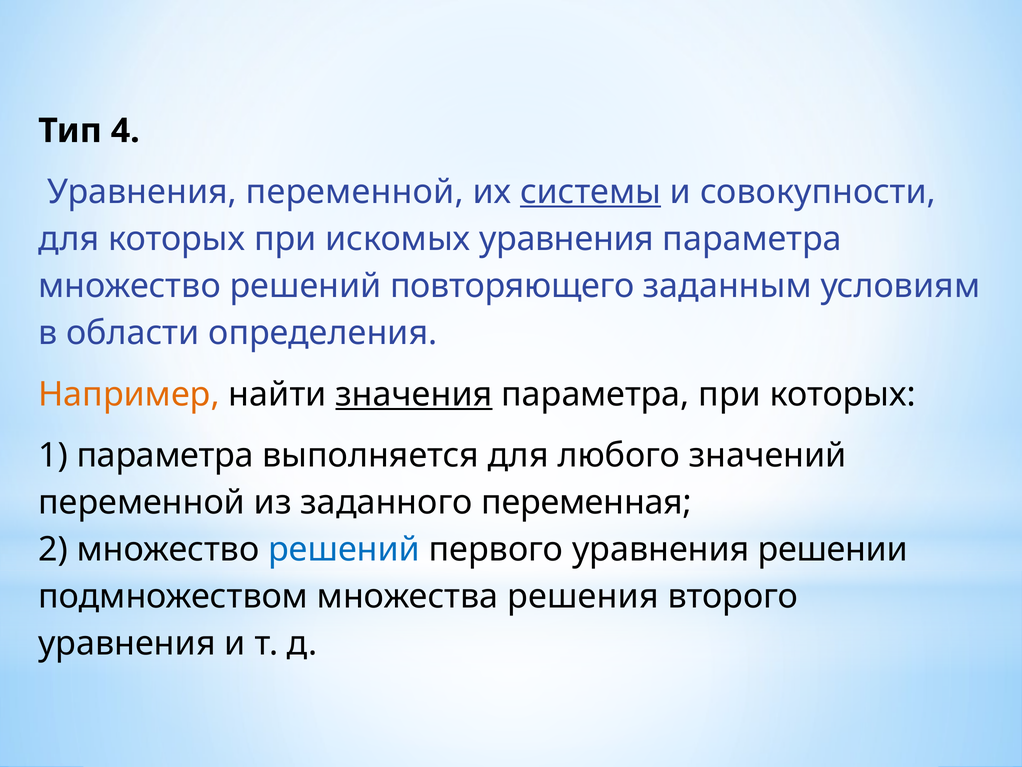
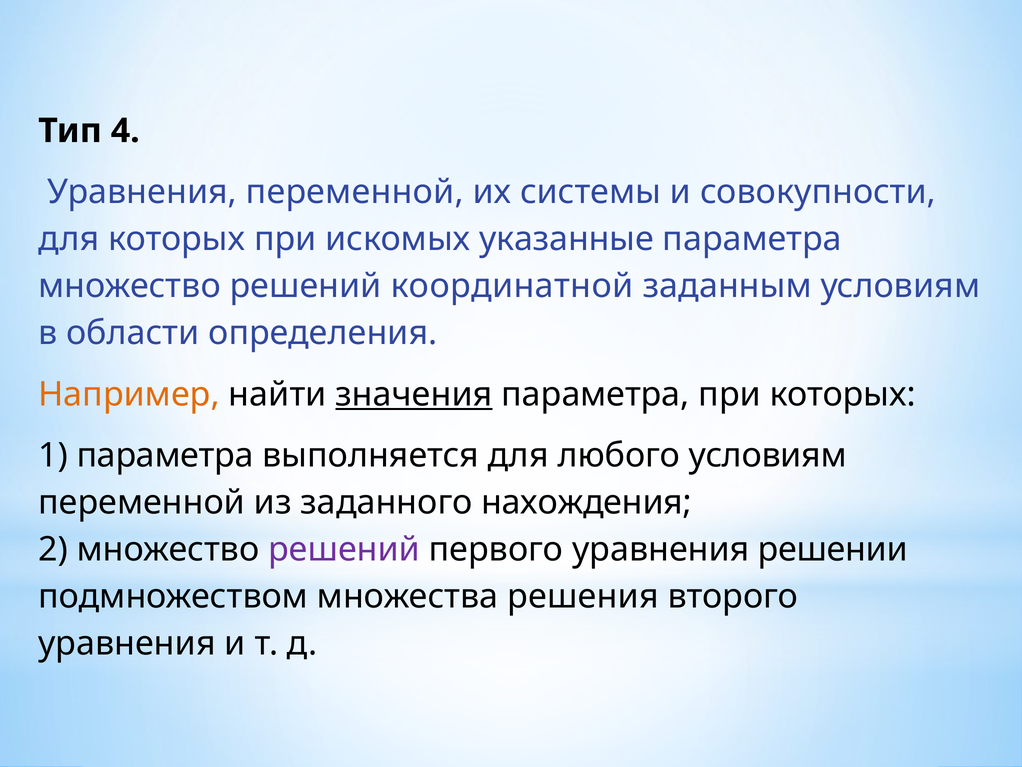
системы underline: present -> none (591, 192)
искомых уравнения: уравнения -> указанные (567, 239)
повторяющего: повторяющего -> координатной (512, 286)
любого значений: значений -> условиям (768, 455)
переменная: переменная -> нахождения (587, 502)
решений colour: blue -> purple (344, 549)
